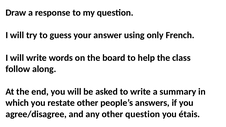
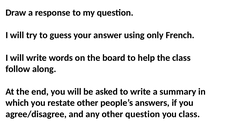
you étais: étais -> class (189, 114)
